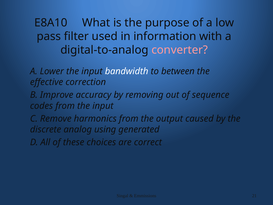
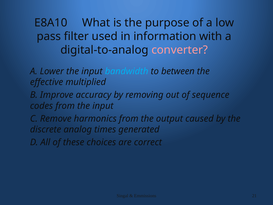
bandwidth colour: white -> light blue (127, 71)
correction: correction -> multiplied (86, 82)
using: using -> times (105, 129)
